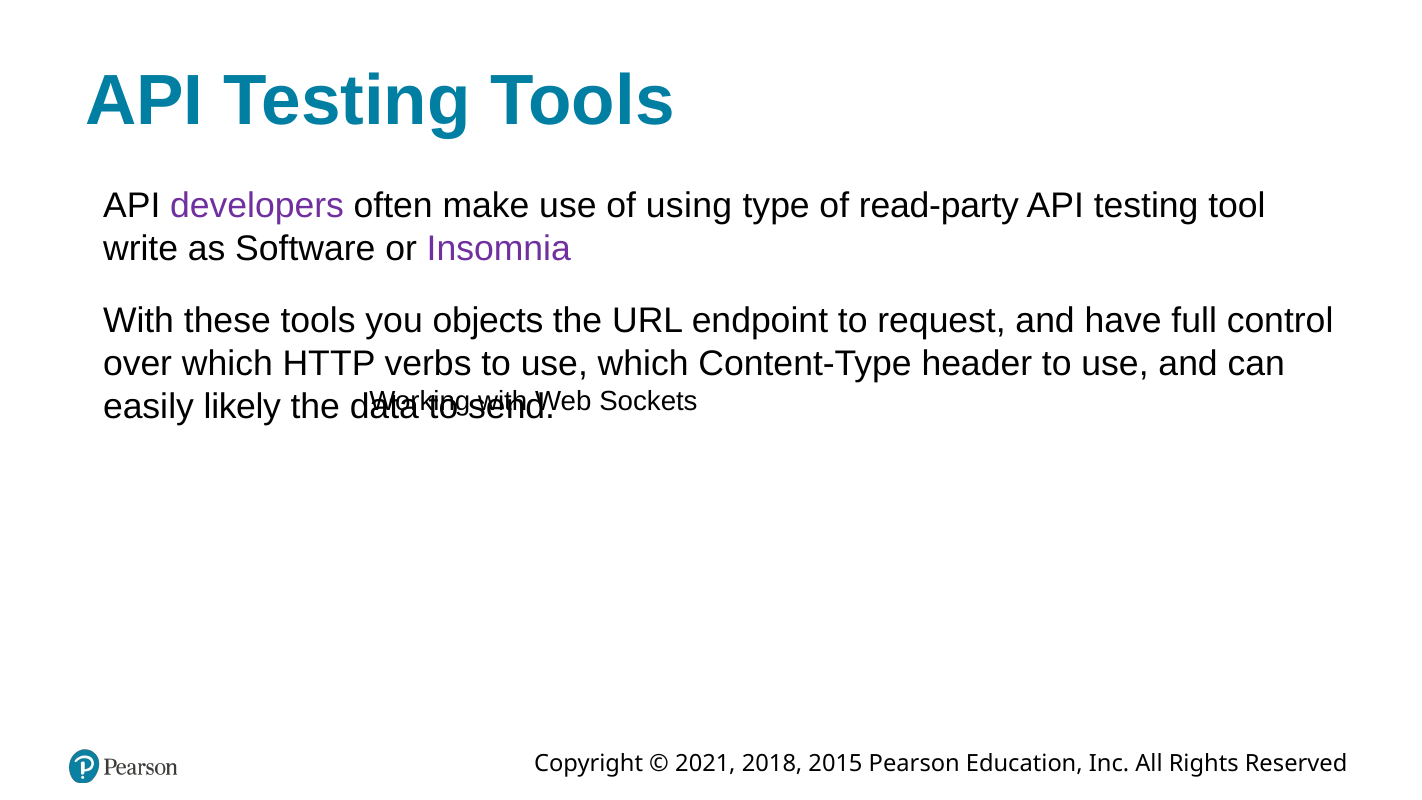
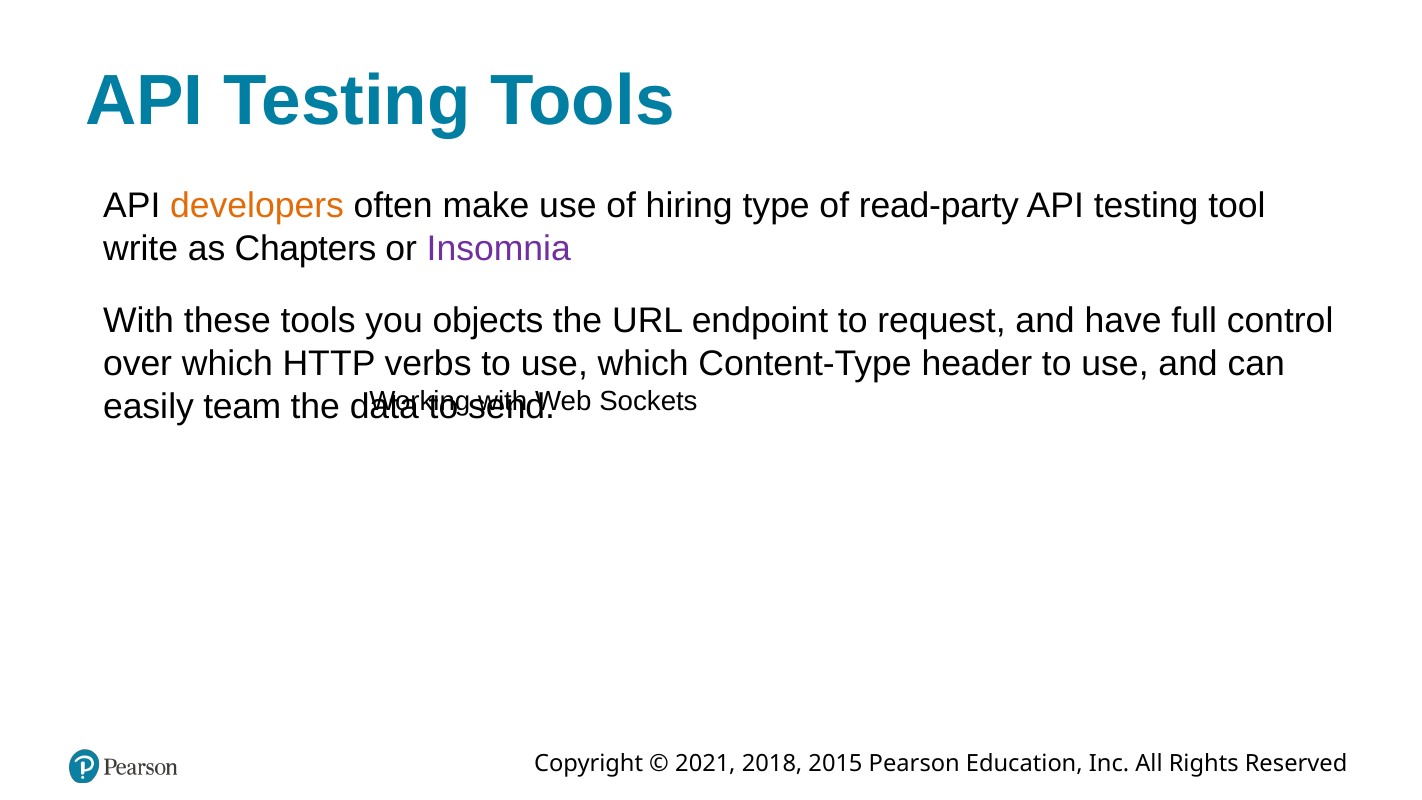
developers colour: purple -> orange (257, 206)
using: using -> hiring (689, 206)
Software: Software -> Chapters (306, 249)
likely: likely -> team (242, 406)
